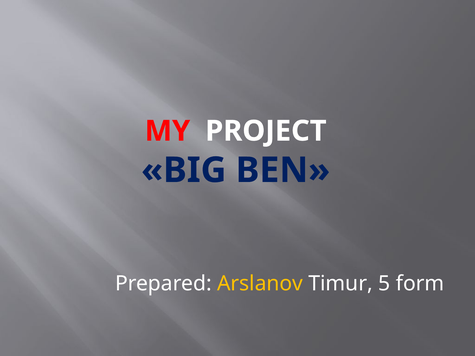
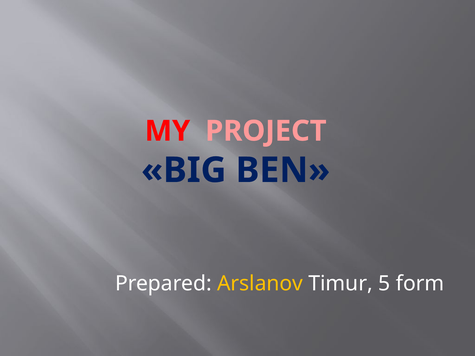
PROJECT colour: white -> pink (266, 131)
